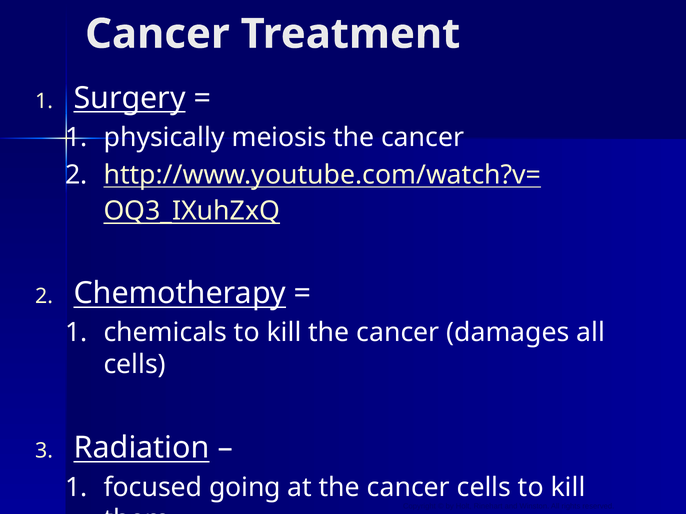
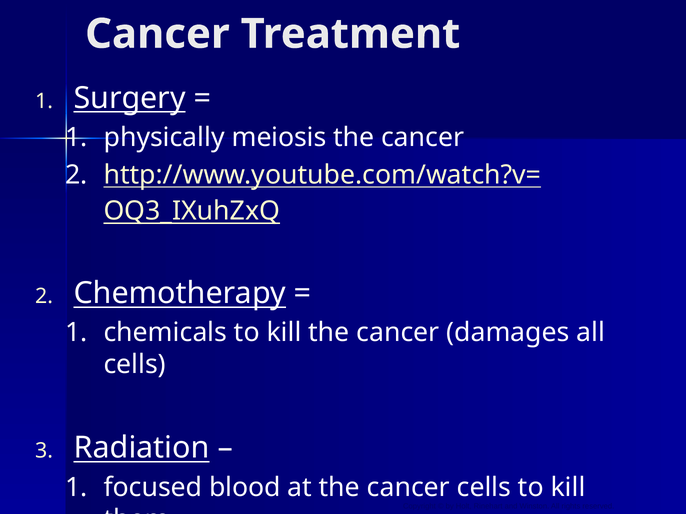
going: going -> blood (245, 488)
